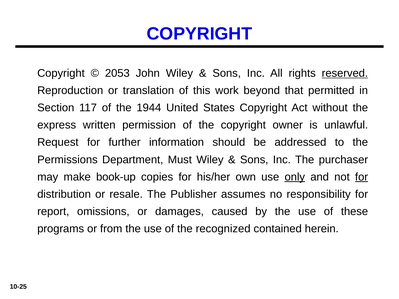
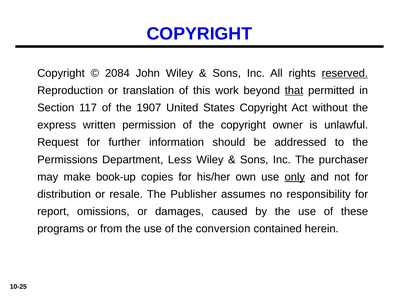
2053: 2053 -> 2084 (117, 73)
that underline: none -> present (294, 91)
1944: 1944 -> 1907 (149, 108)
Must: Must -> Less (180, 160)
for underline: present -> none (362, 177)
recognized: recognized -> conversion (223, 229)
